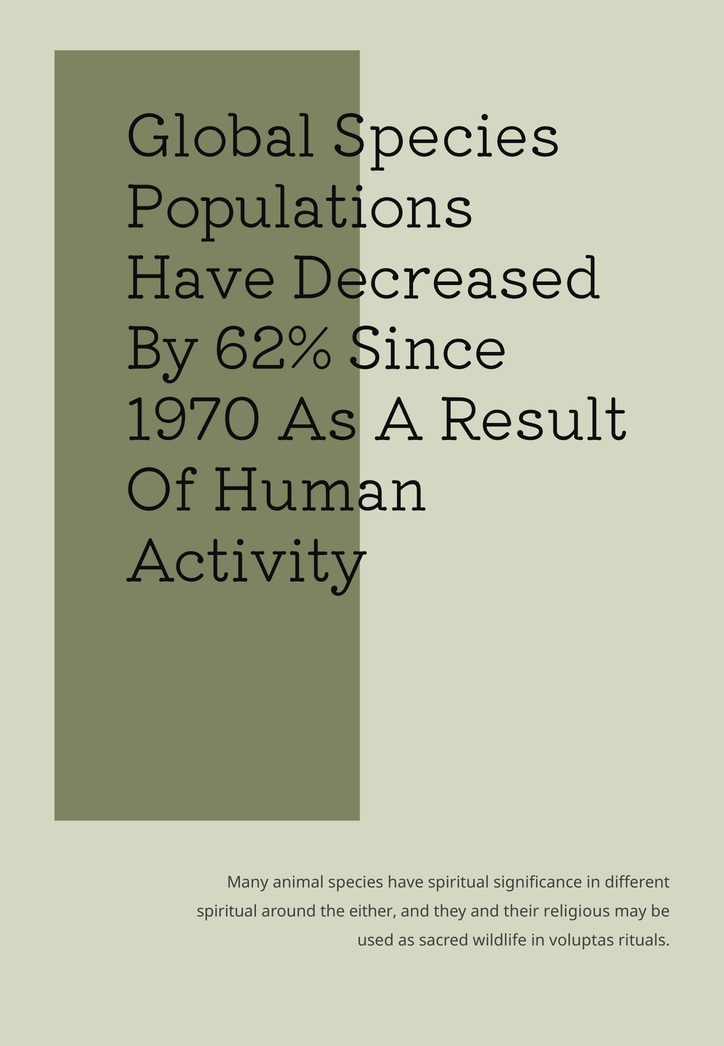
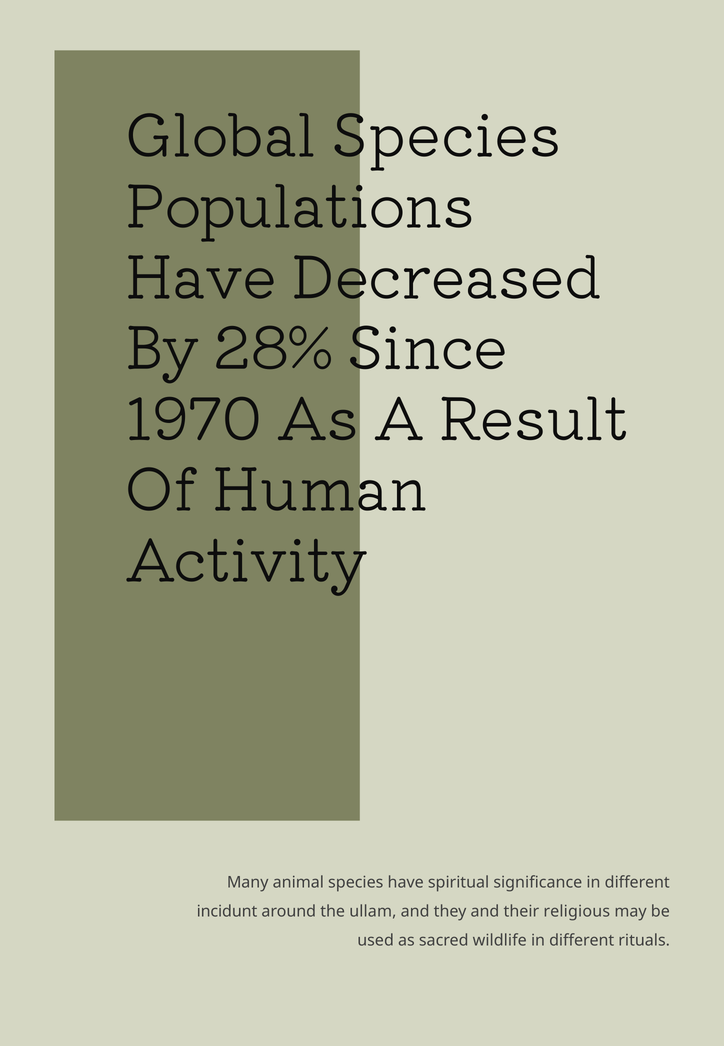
62%: 62% -> 28% (273, 349)
spiritual: spiritual -> incidunt (227, 911)
either: either -> ullam (373, 911)
voluptas: voluptas -> different (582, 940)
